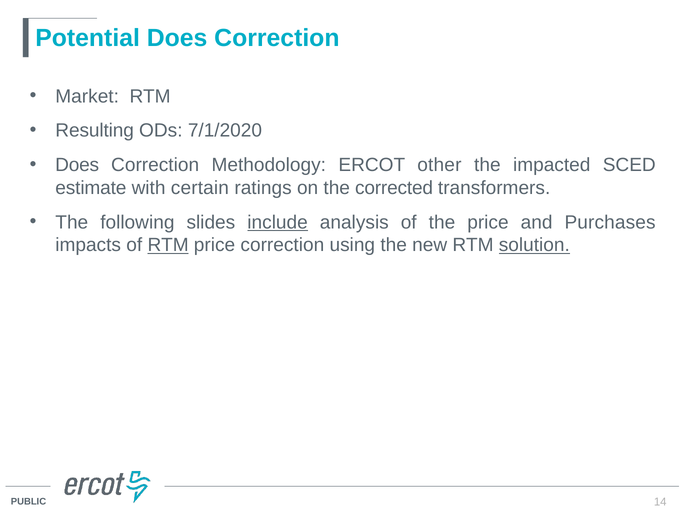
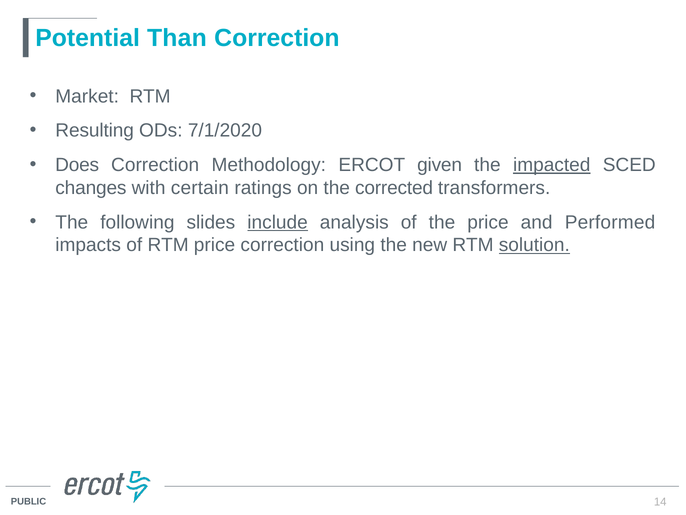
Potential Does: Does -> Than (177, 38)
other: other -> given (440, 165)
impacted underline: none -> present (552, 165)
estimate: estimate -> changes (91, 188)
Purchases: Purchases -> Performed (610, 222)
RTM underline: present -> none (168, 245)
